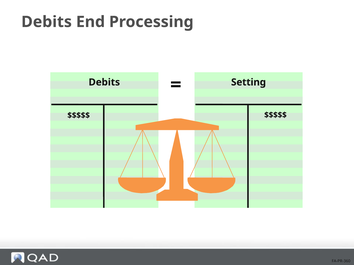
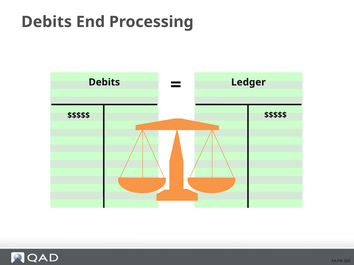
Setting: Setting -> Ledger (248, 82)
